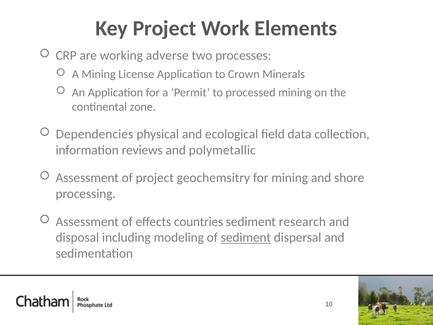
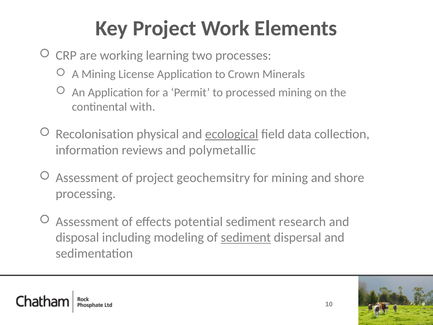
adverse: adverse -> learning (167, 56)
zone: zone -> with (143, 107)
Dependencies: Dependencies -> Recolonisation (95, 134)
ecological underline: none -> present (232, 134)
countries: countries -> potential (199, 222)
